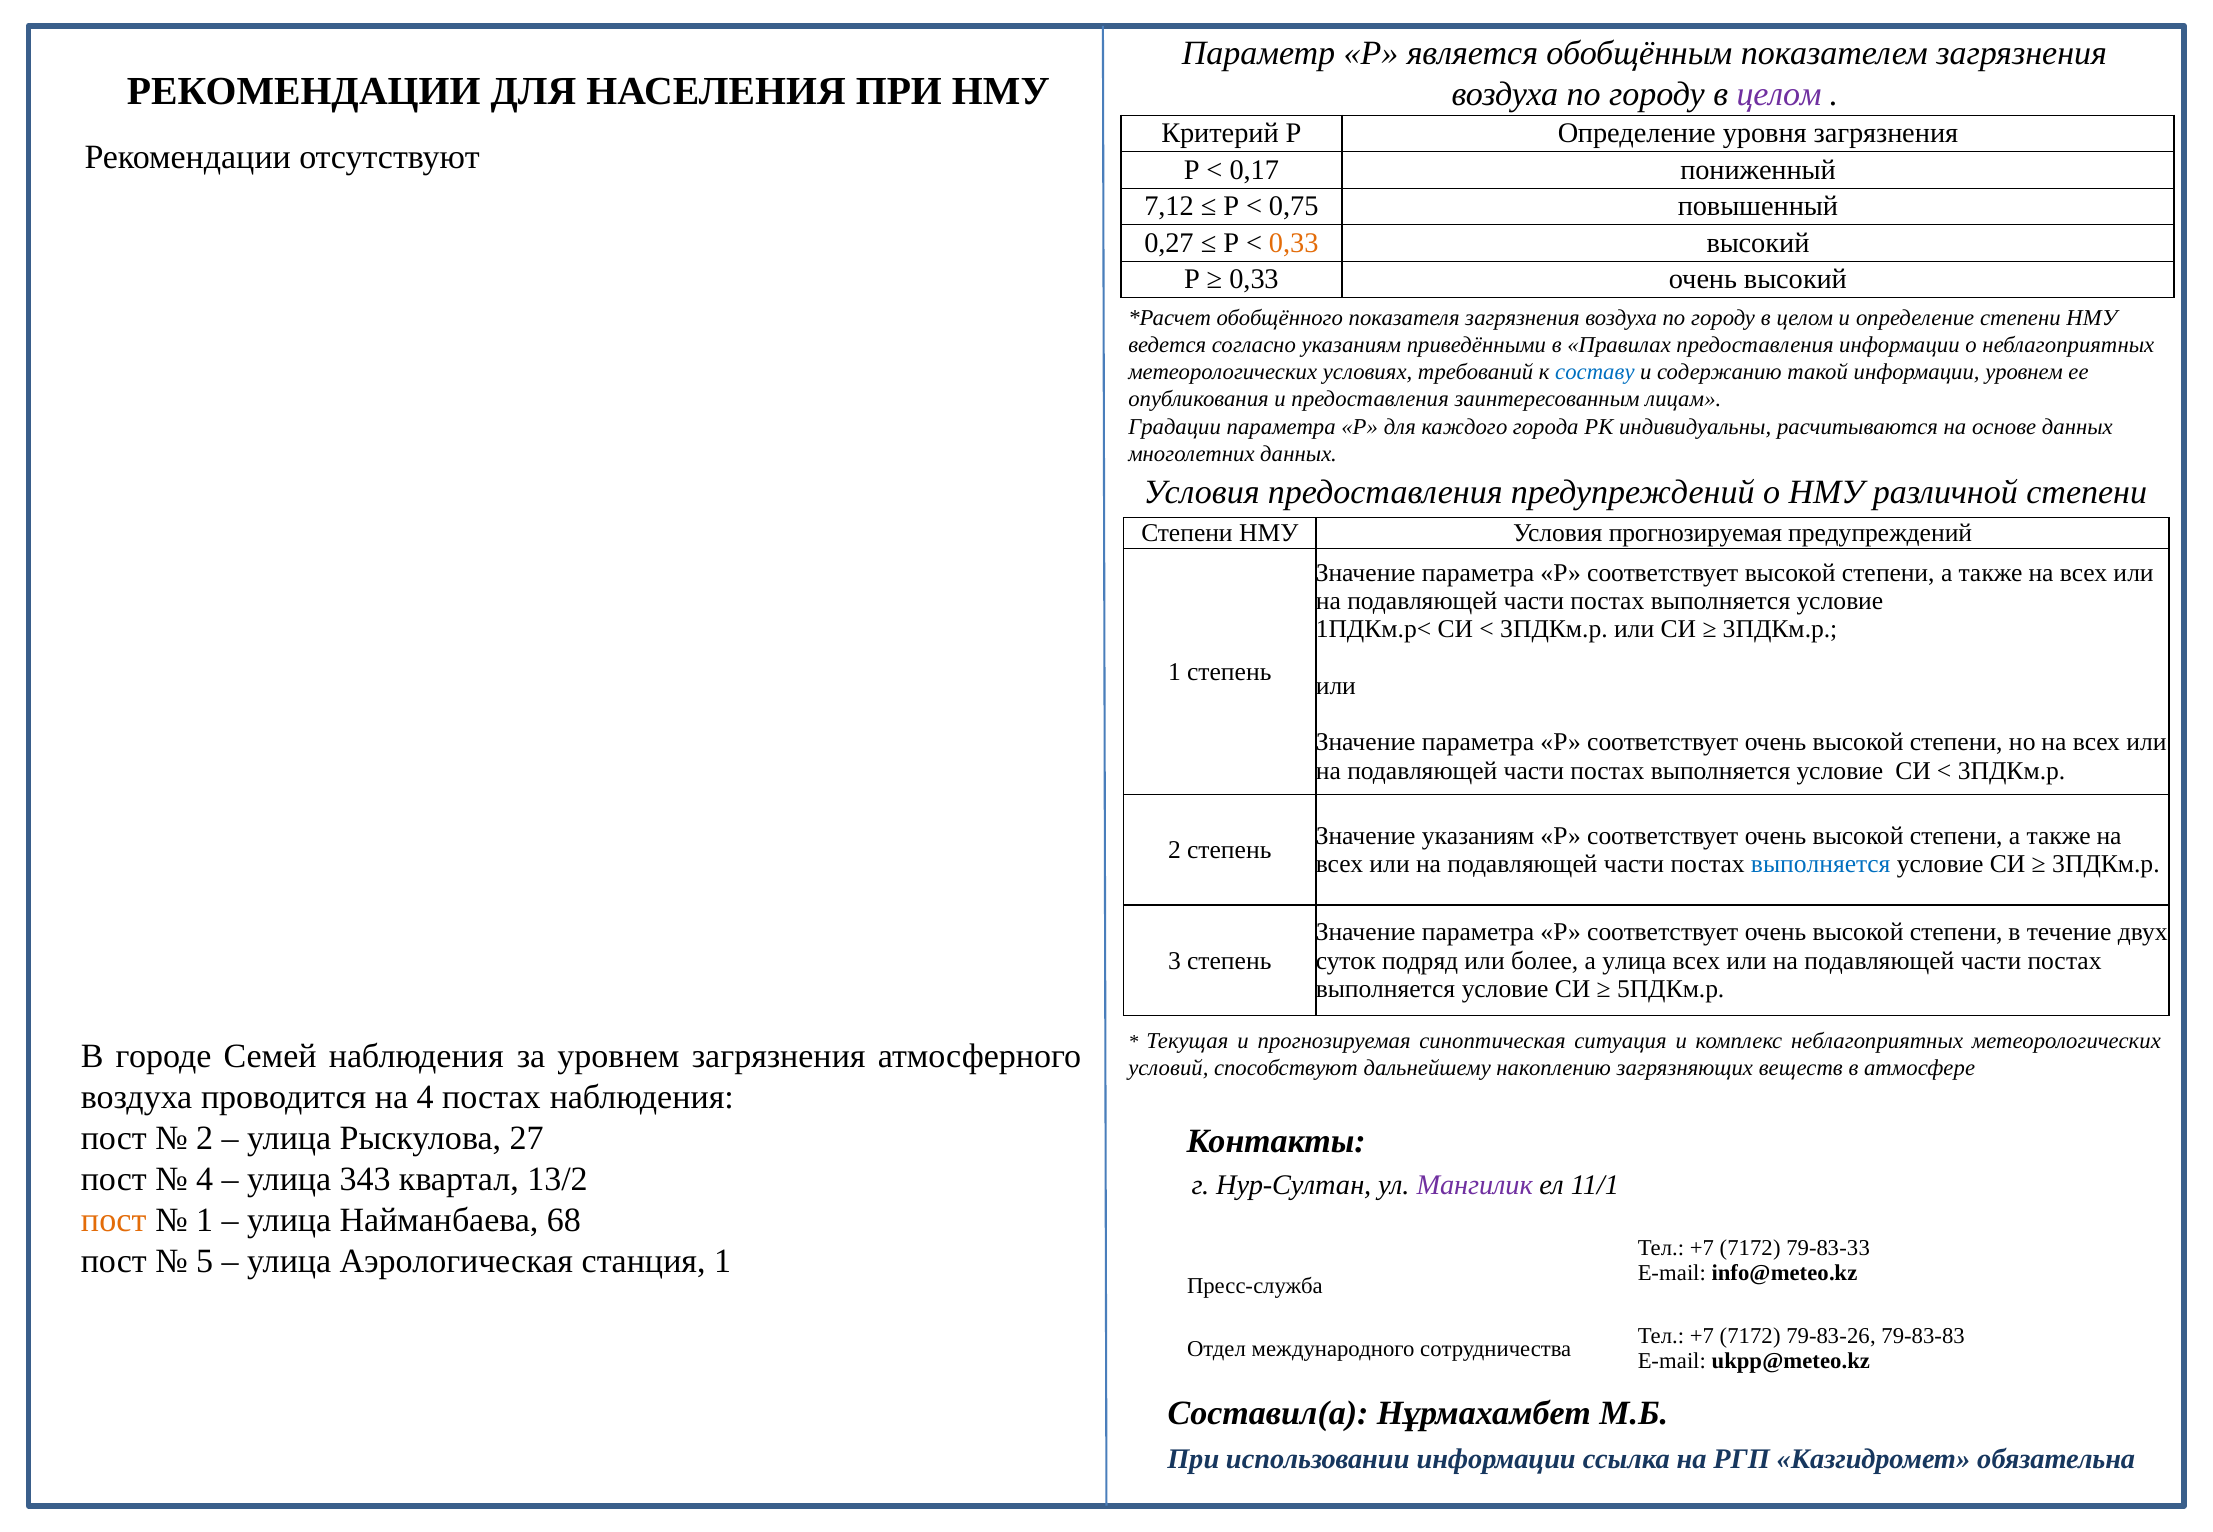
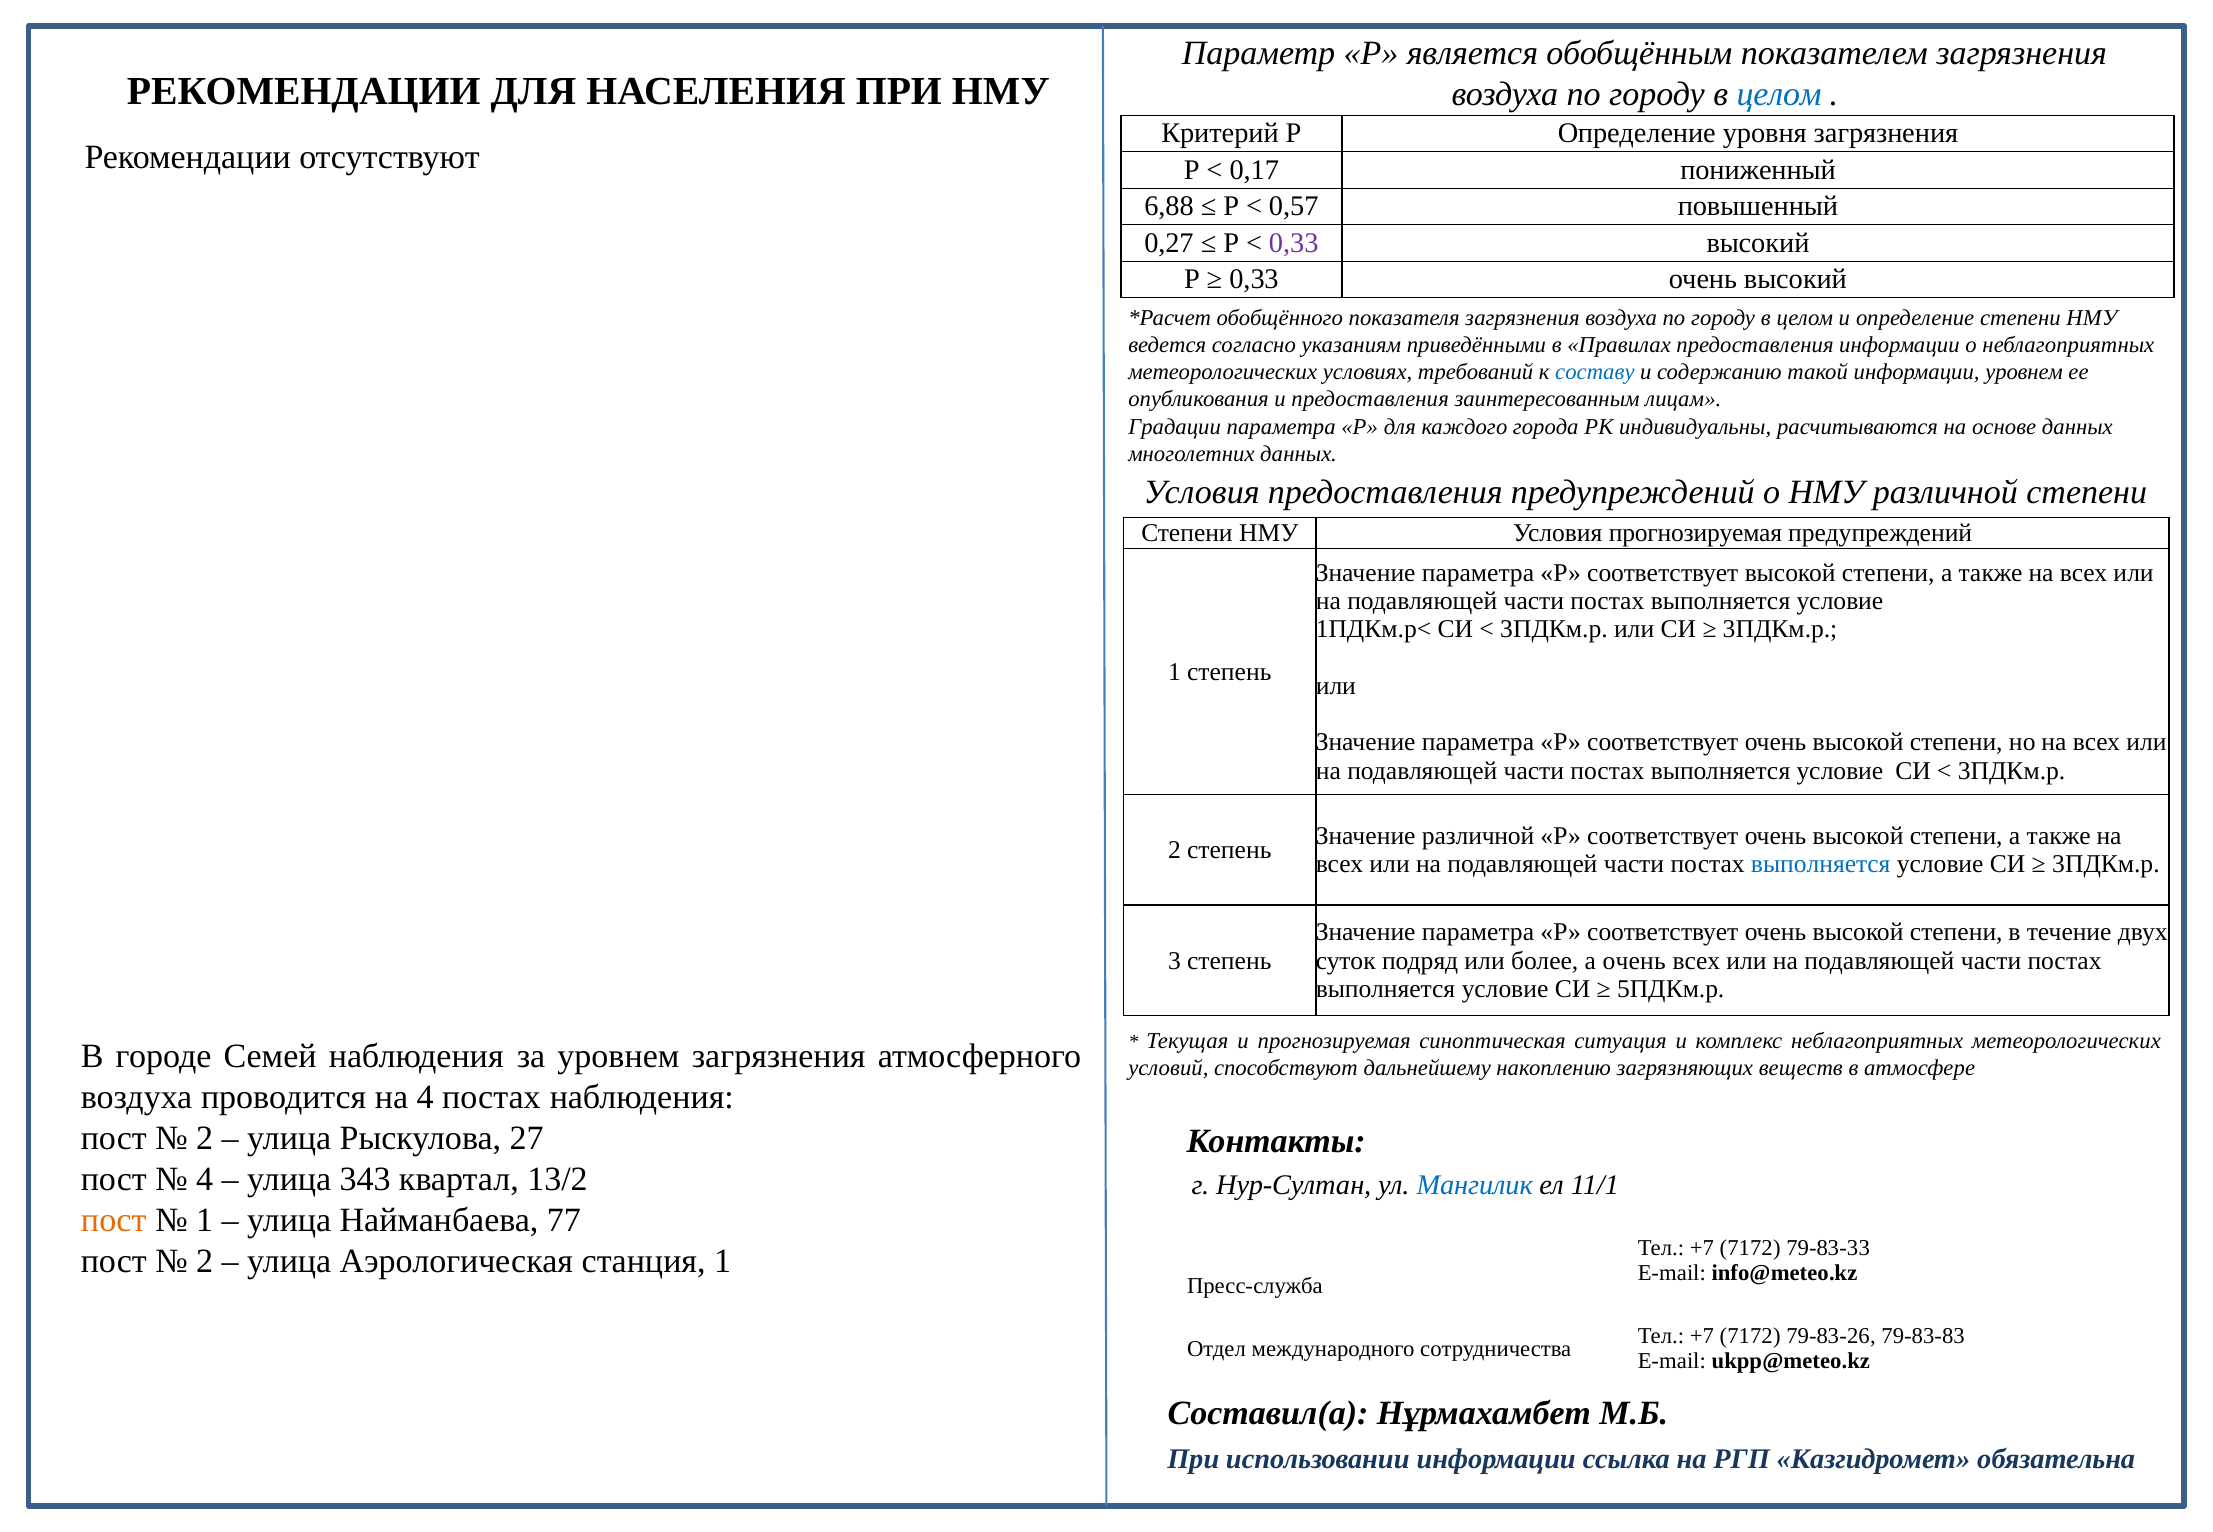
целом colour: purple -> blue (1779, 94)
7,12: 7,12 -> 6,88 (1169, 206)
0,75: 0,75 -> 0,57 (1294, 206)
0,33 colour: orange -> purple (1294, 243)
Значение указаниям: указаниям -> различной (1478, 836)
а улица: улица -> очень (1634, 961)
Мангилик colour: purple -> blue (1475, 1185)
68: 68 -> 77 (564, 1220)
5: 5 -> 2 (205, 1261)
